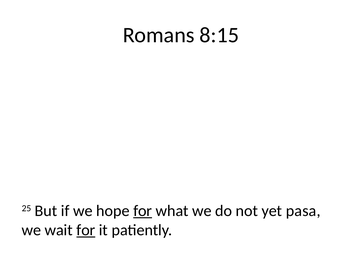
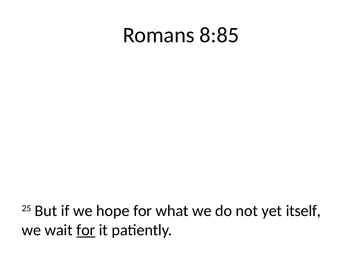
8:15: 8:15 -> 8:85 (219, 35)
for underline: present -> none (143, 211)
pasa: pasa -> itself (303, 211)
